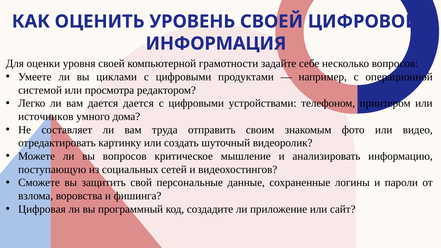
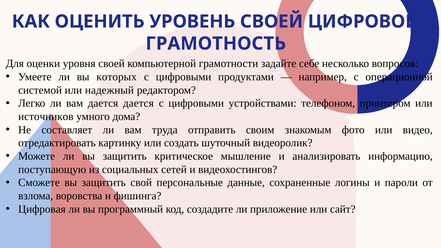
ИНФОРМАЦИЯ: ИНФОРМАЦИЯ -> ГРАМОТНОСТЬ (216, 44)
циклами: циклами -> которых (117, 77)
просмотра: просмотра -> надежный (109, 90)
ли вы вопросов: вопросов -> защитить (125, 156)
